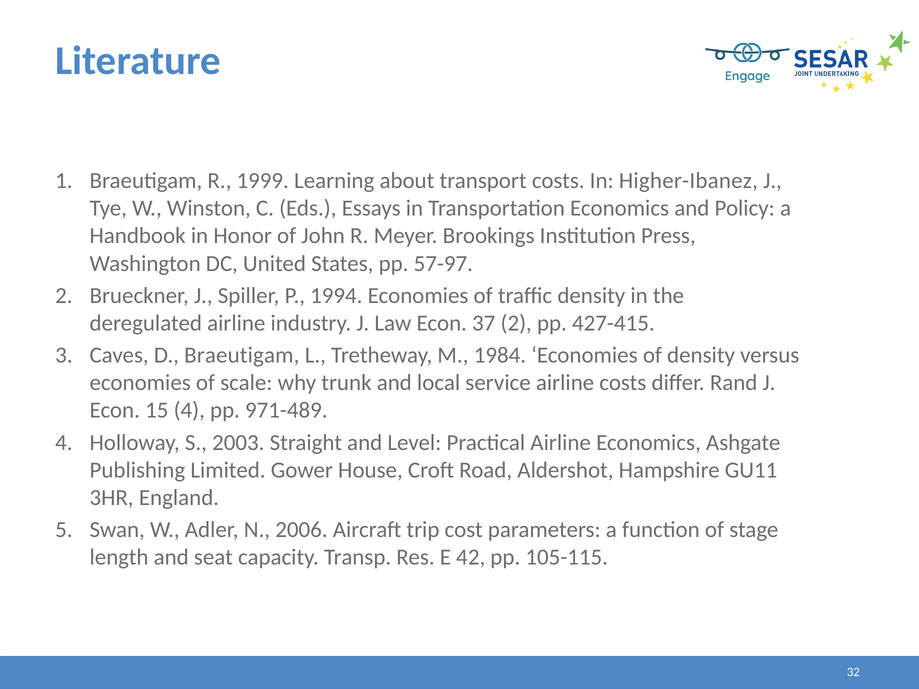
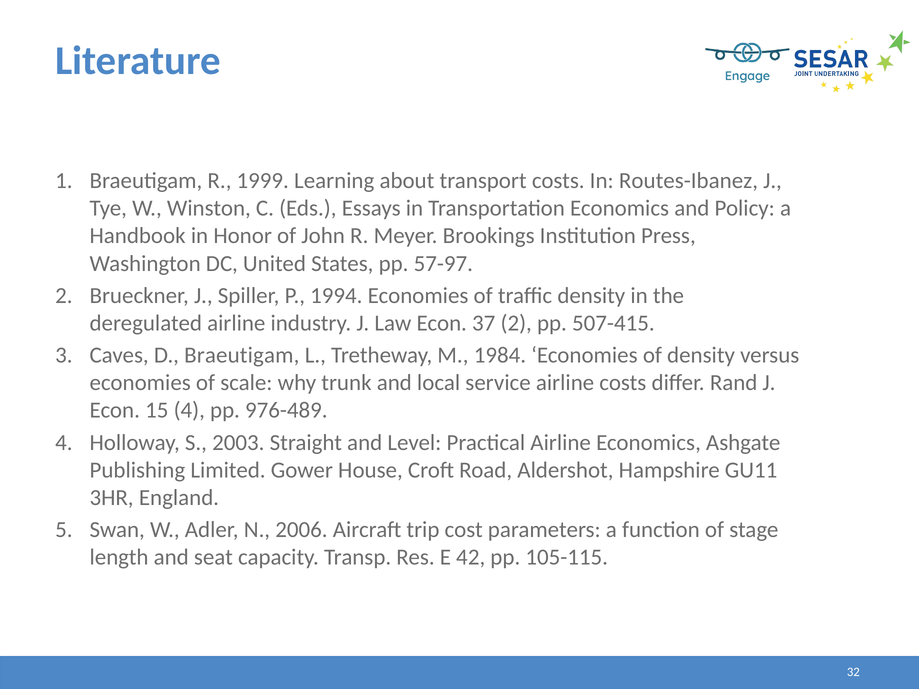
Higher-Ibanez: Higher-Ibanez -> Routes-Ibanez (688, 181)
427-415: 427-415 -> 507-415 (613, 323)
971-489: 971-489 -> 976-489 (286, 411)
